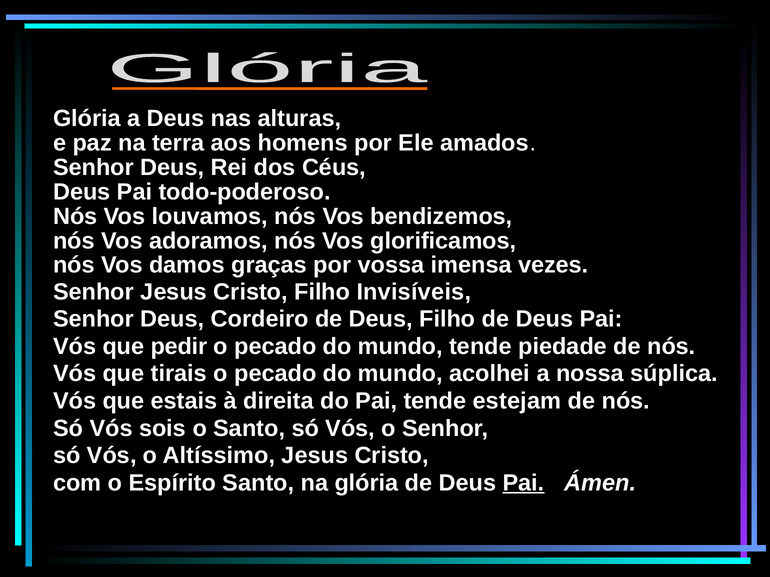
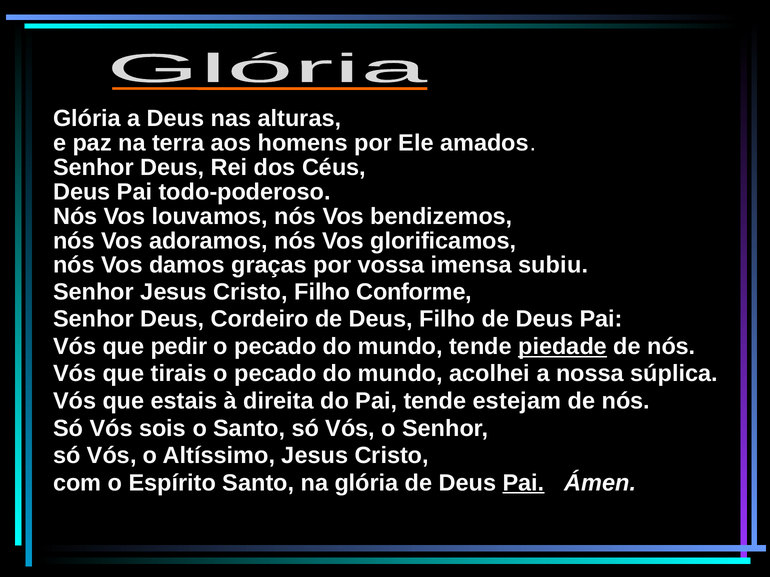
vezes: vezes -> subiu (553, 265)
Invisíveis: Invisíveis -> Conforme (414, 292)
piedade underline: none -> present (563, 347)
